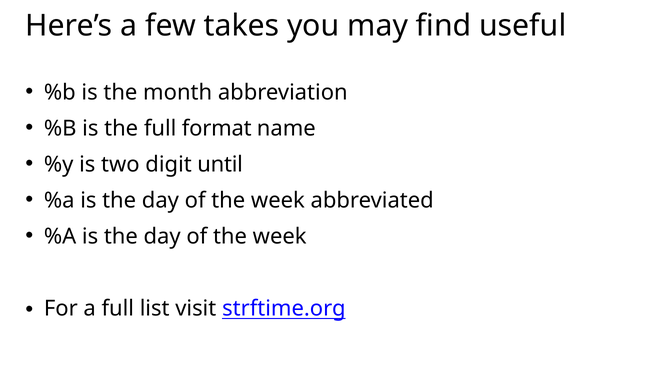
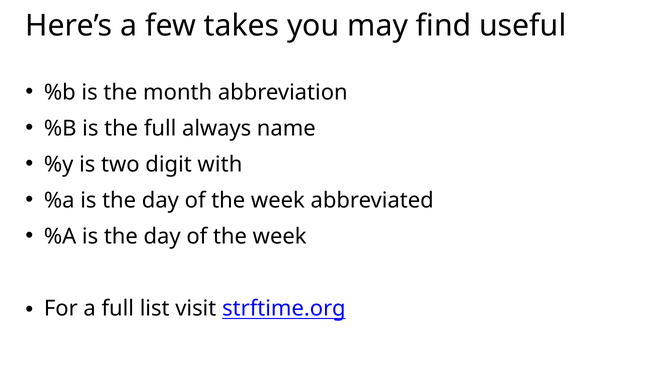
format: format -> always (217, 128)
until: until -> with (220, 164)
